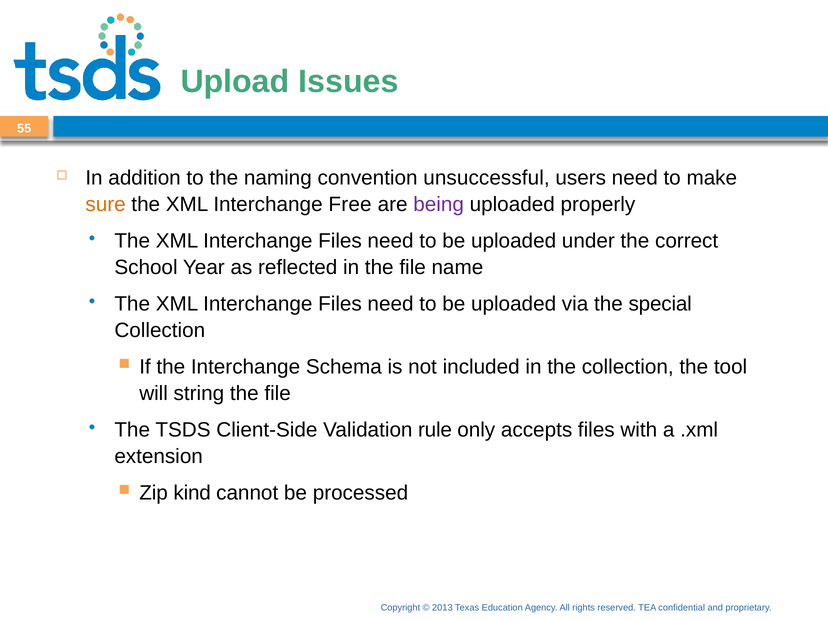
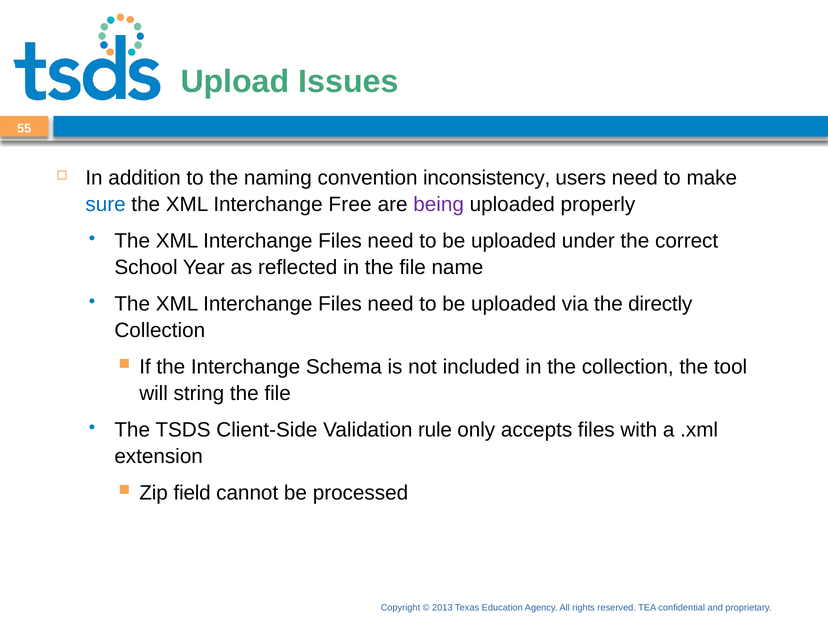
unsuccessful: unsuccessful -> inconsistency (487, 178)
sure colour: orange -> blue (106, 204)
special: special -> directly (660, 304)
kind: kind -> field (192, 493)
